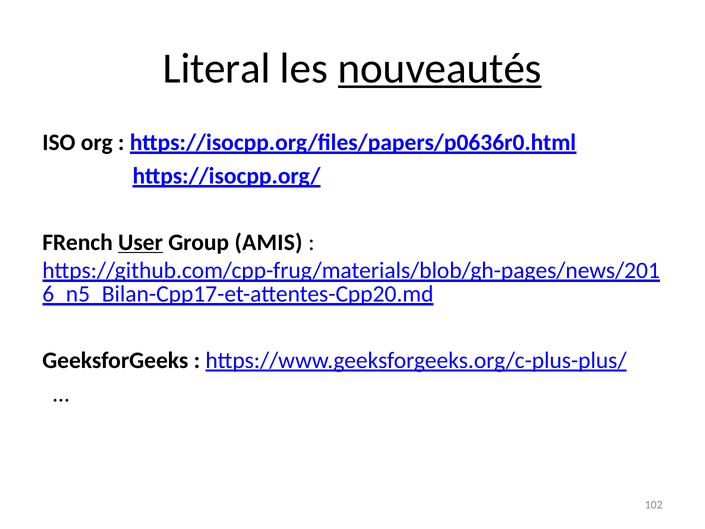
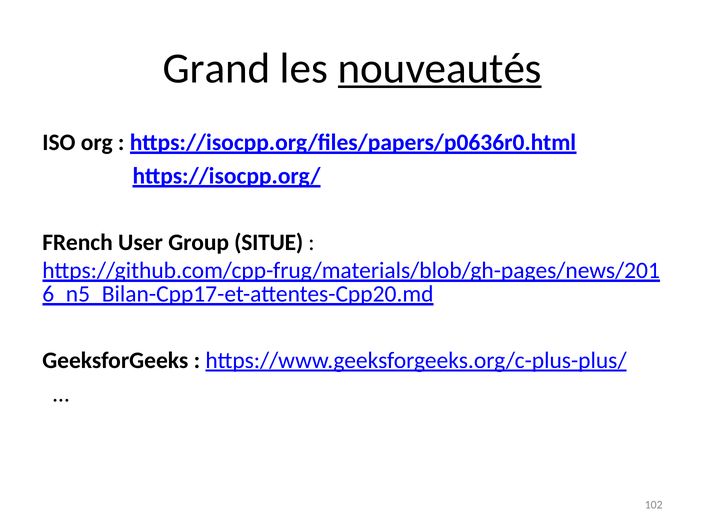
Literal: Literal -> Grand (216, 68)
User underline: present -> none (140, 242)
AMIS: AMIS -> SITUE (269, 242)
